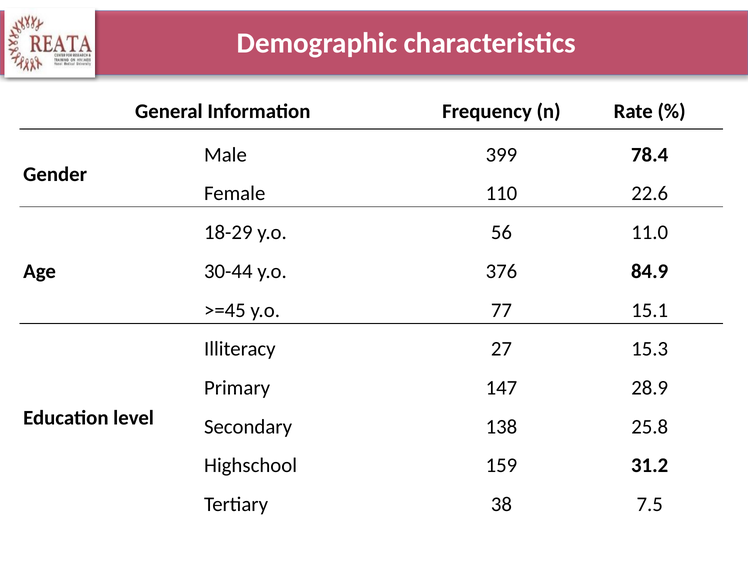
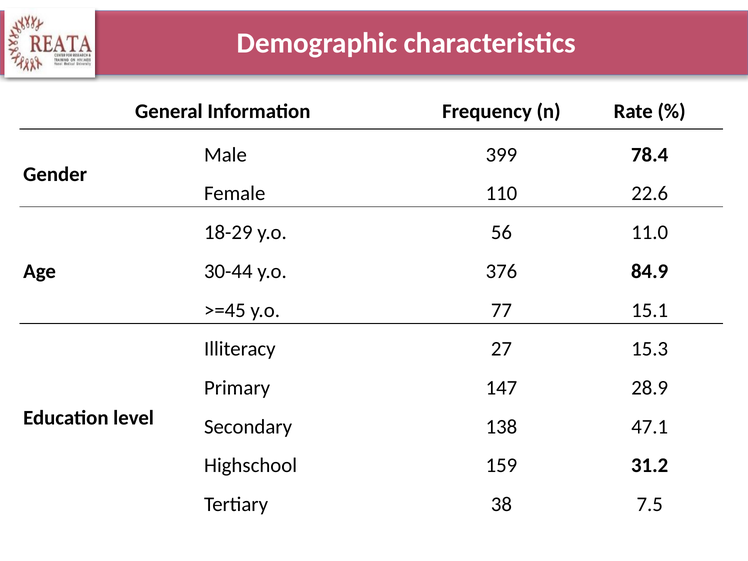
25.8: 25.8 -> 47.1 (650, 427)
